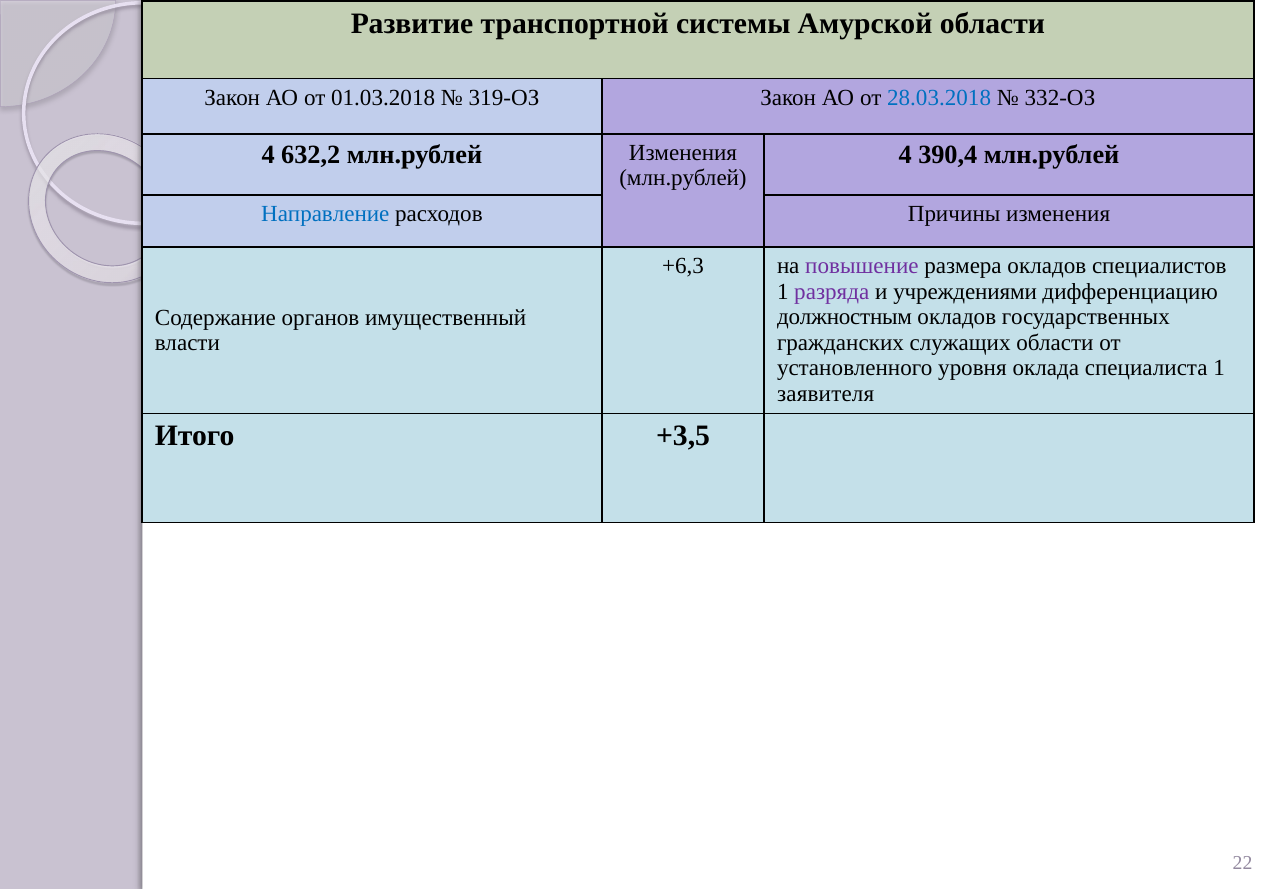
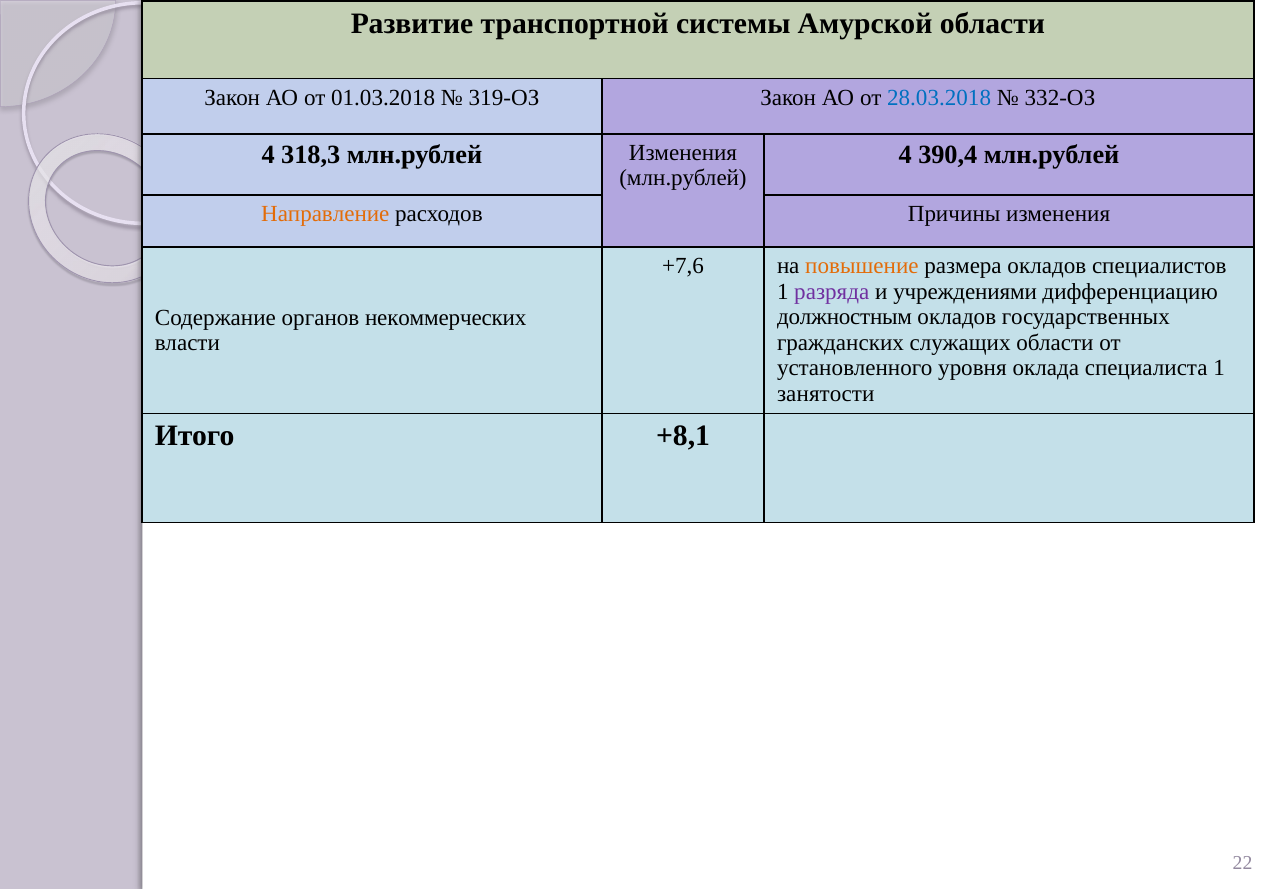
632,2: 632,2 -> 318,3 (311, 155)
Направление colour: blue -> orange (325, 214)
+6,3: +6,3 -> +7,6 (683, 266)
повышение colour: purple -> orange (862, 266)
имущественный: имущественный -> некоммерческих (446, 318)
заявителя: заявителя -> занятости (826, 394)
+3,5: +3,5 -> +8,1 (683, 436)
